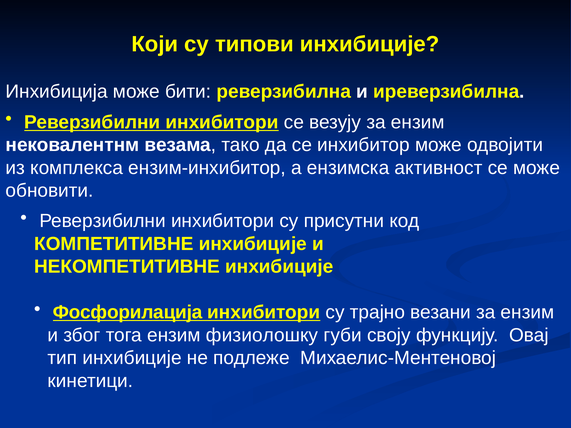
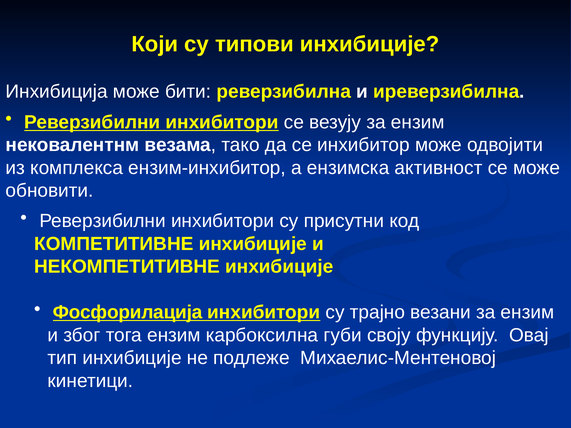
физиолошку: физиолошку -> карбоксилна (262, 335)
